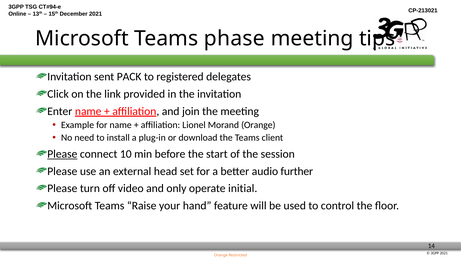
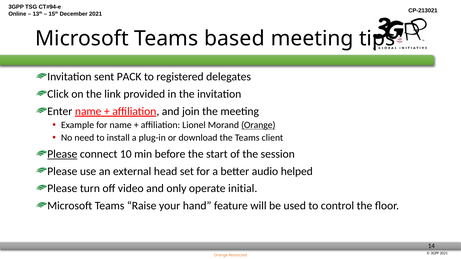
phase: phase -> based (234, 39)
Orange underline: none -> present (258, 125)
further: further -> helped (297, 171)
